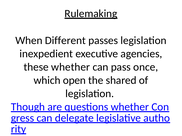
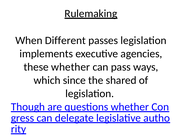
inexpedient: inexpedient -> implements (46, 54)
once: once -> ways (146, 67)
open: open -> since (74, 81)
